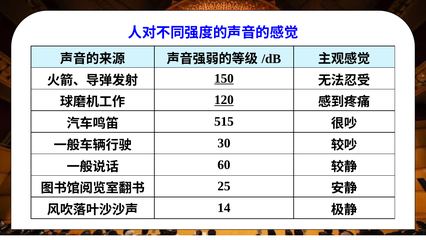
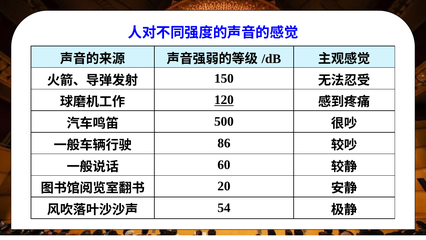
150 underline: present -> none (224, 78)
515: 515 -> 500 (224, 121)
30: 30 -> 86 (224, 143)
25: 25 -> 20 (224, 186)
14: 14 -> 54 (224, 208)
